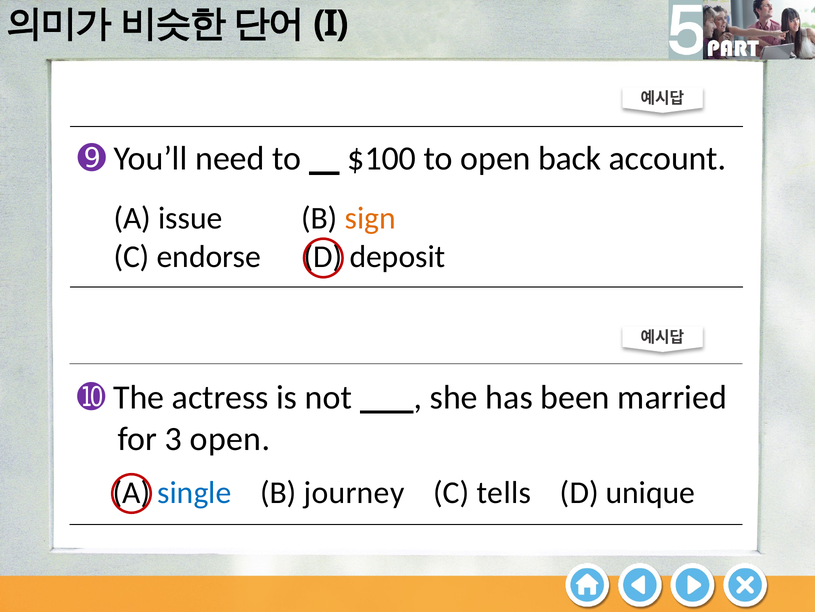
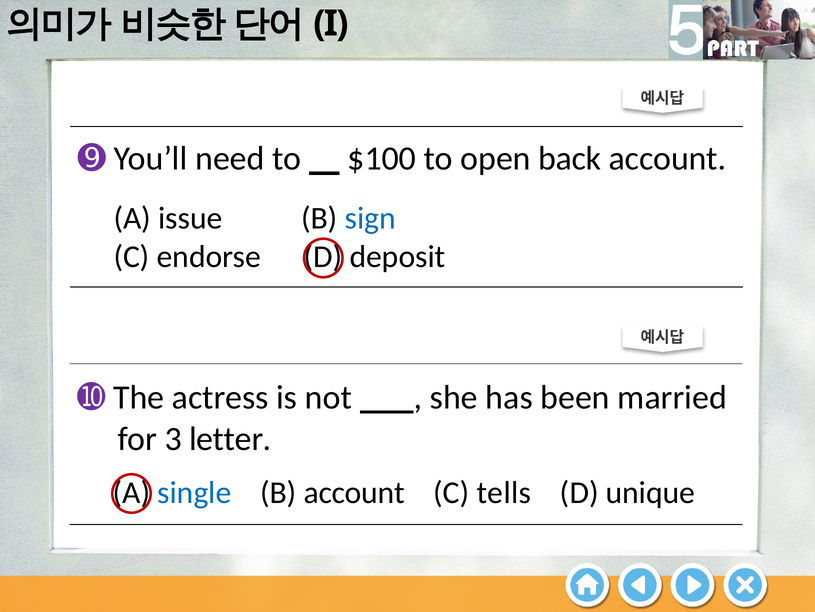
sign colour: orange -> blue (370, 218)
3 open: open -> letter (230, 438)
B journey: journey -> account (354, 492)
